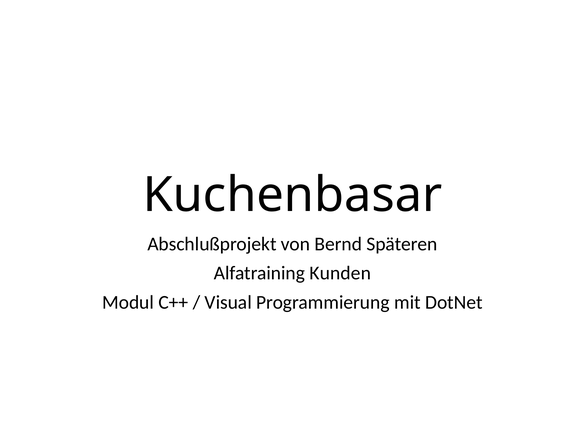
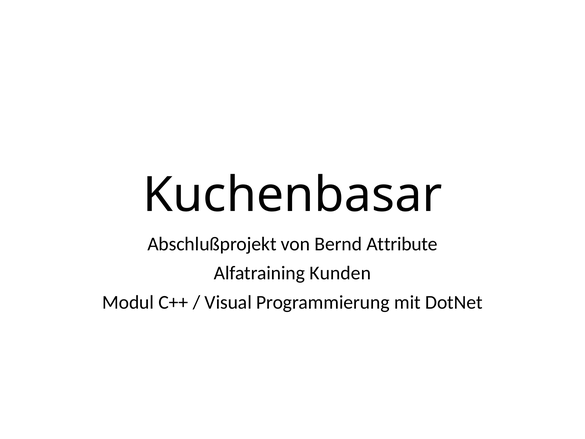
Späteren: Späteren -> Attribute (402, 244)
